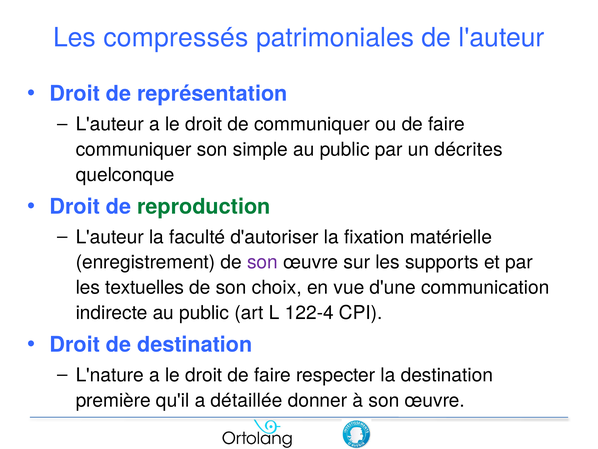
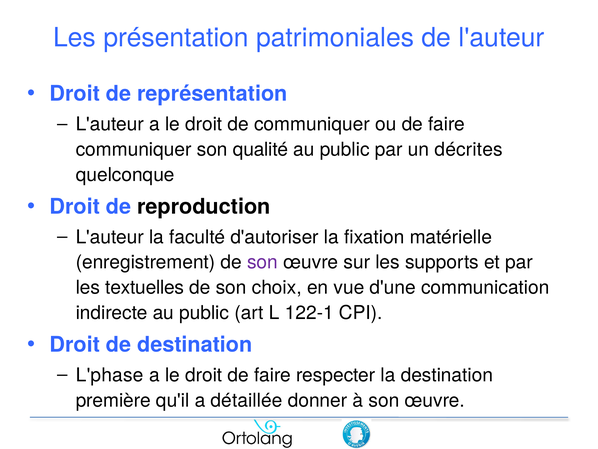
compressés: compressés -> présentation (176, 38)
simple: simple -> qualité (260, 149)
reproduction colour: green -> black (204, 206)
122-4: 122-4 -> 122-1 (309, 312)
L'nature: L'nature -> L'phase (110, 375)
